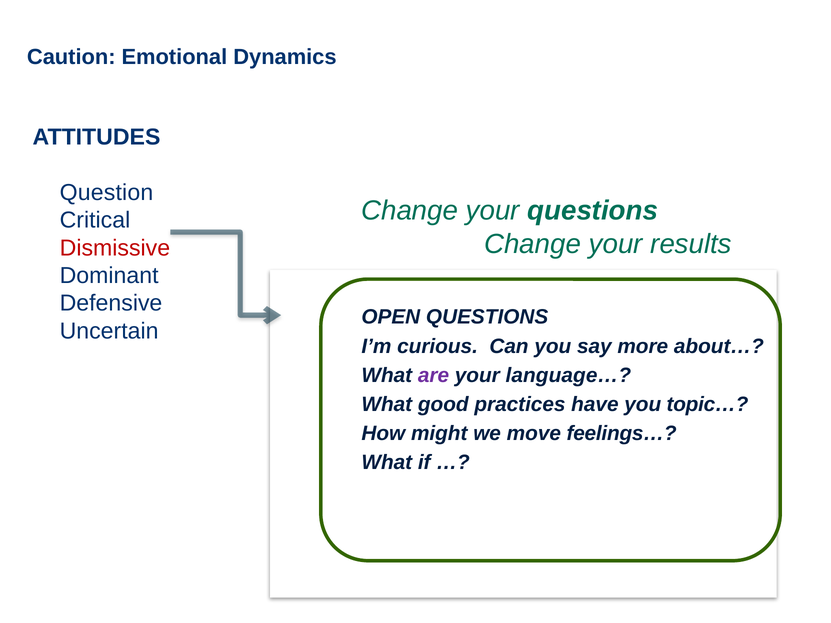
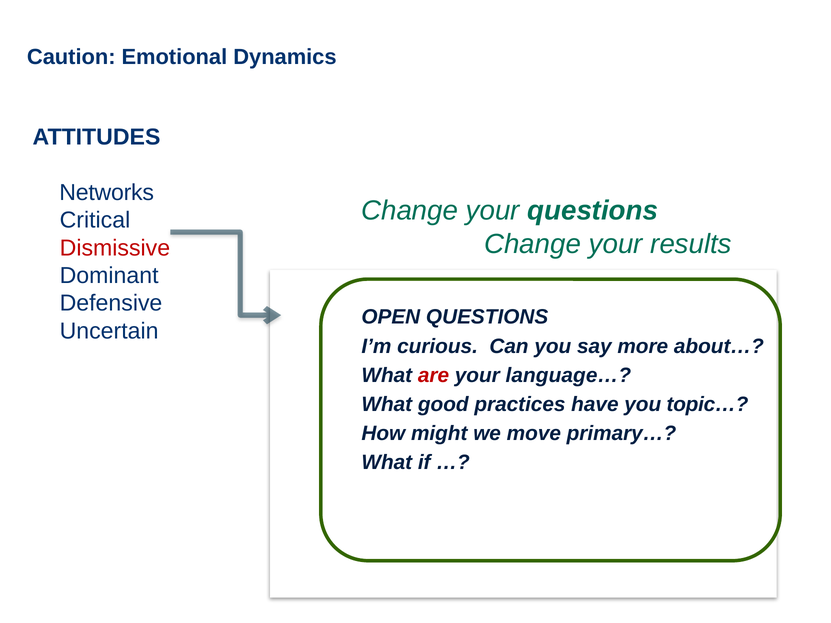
Question: Question -> Networks (107, 193)
are colour: purple -> red (434, 375)
feelings…: feelings… -> primary… (621, 434)
